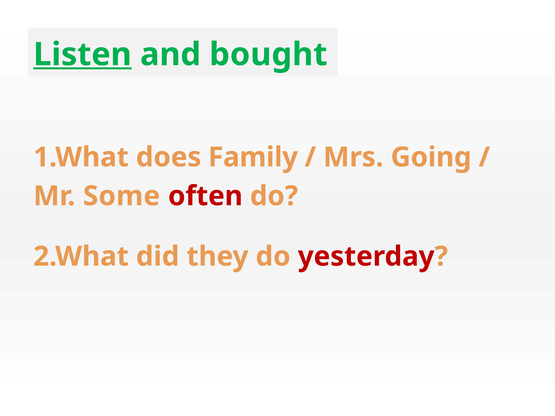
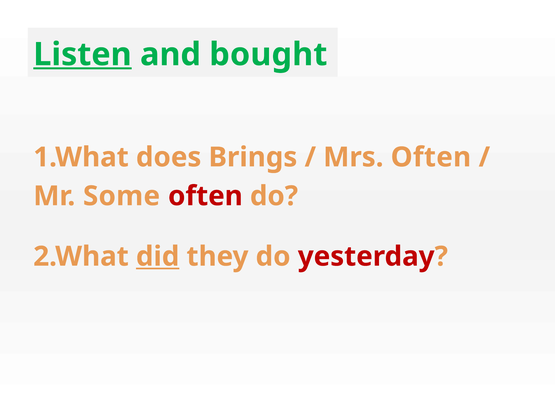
Family: Family -> Brings (253, 157)
Mrs Going: Going -> Often (431, 157)
did underline: none -> present (158, 257)
